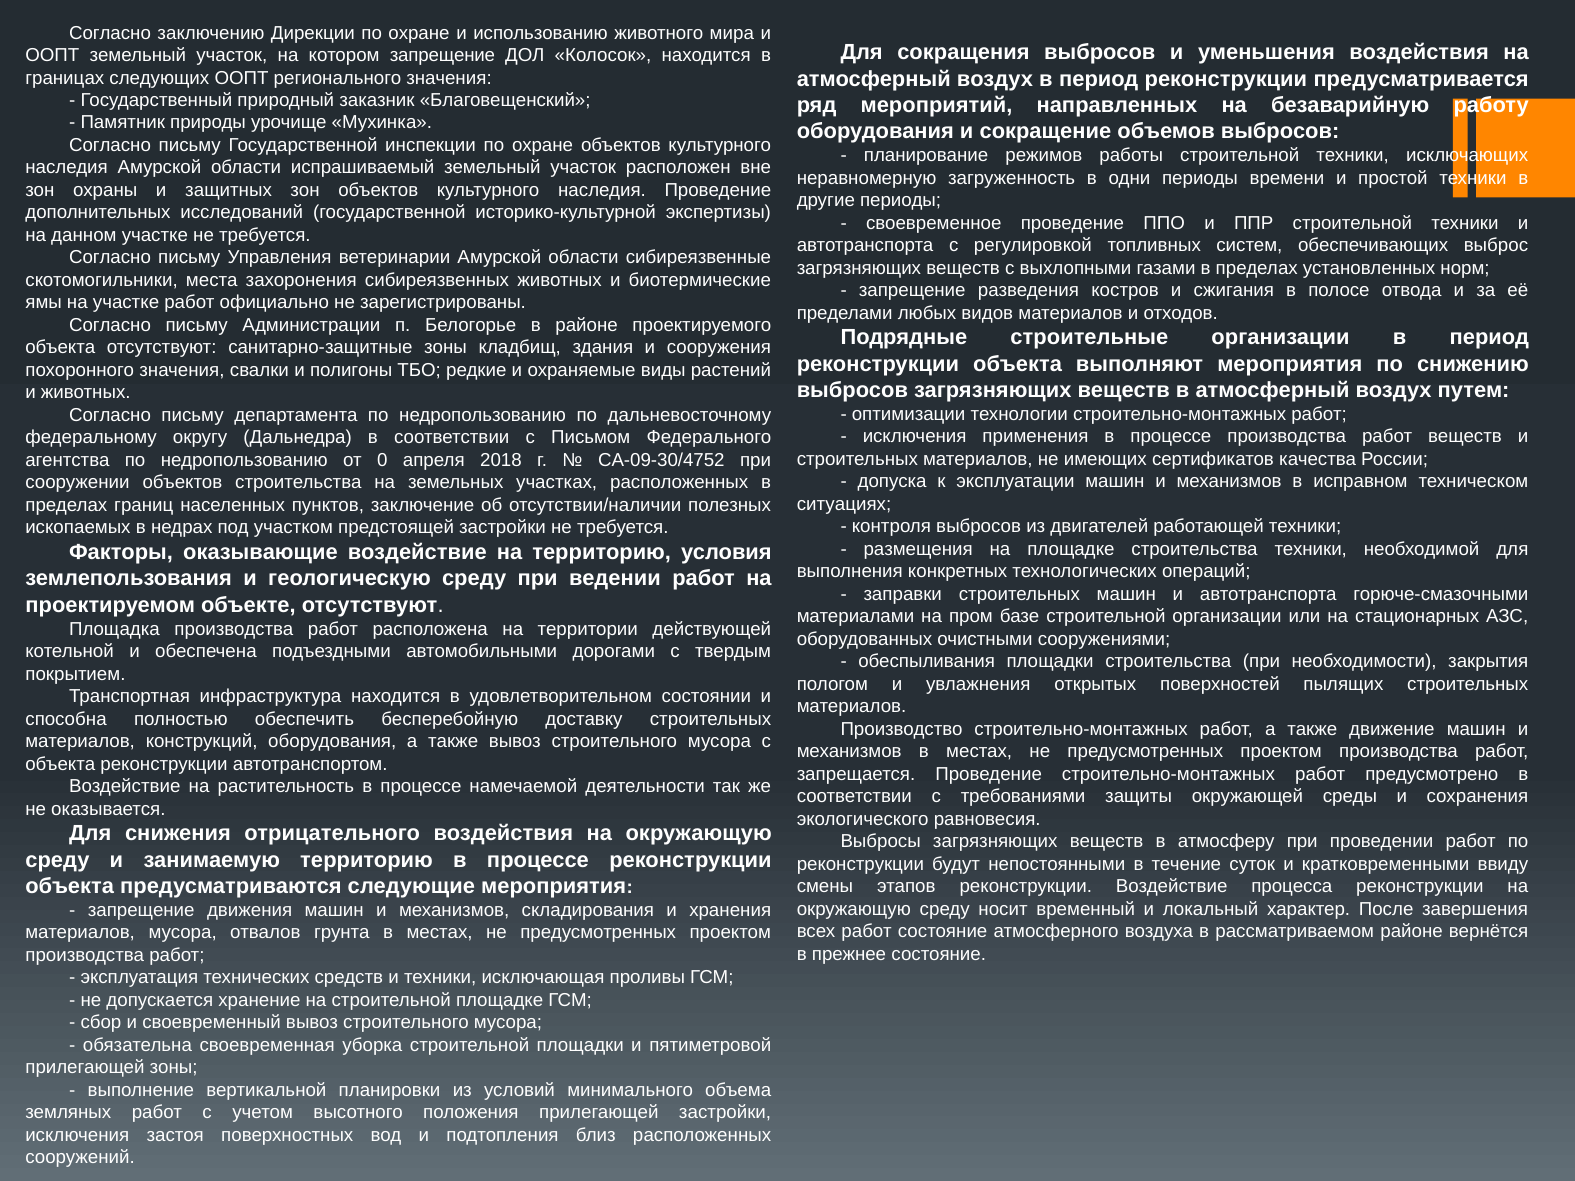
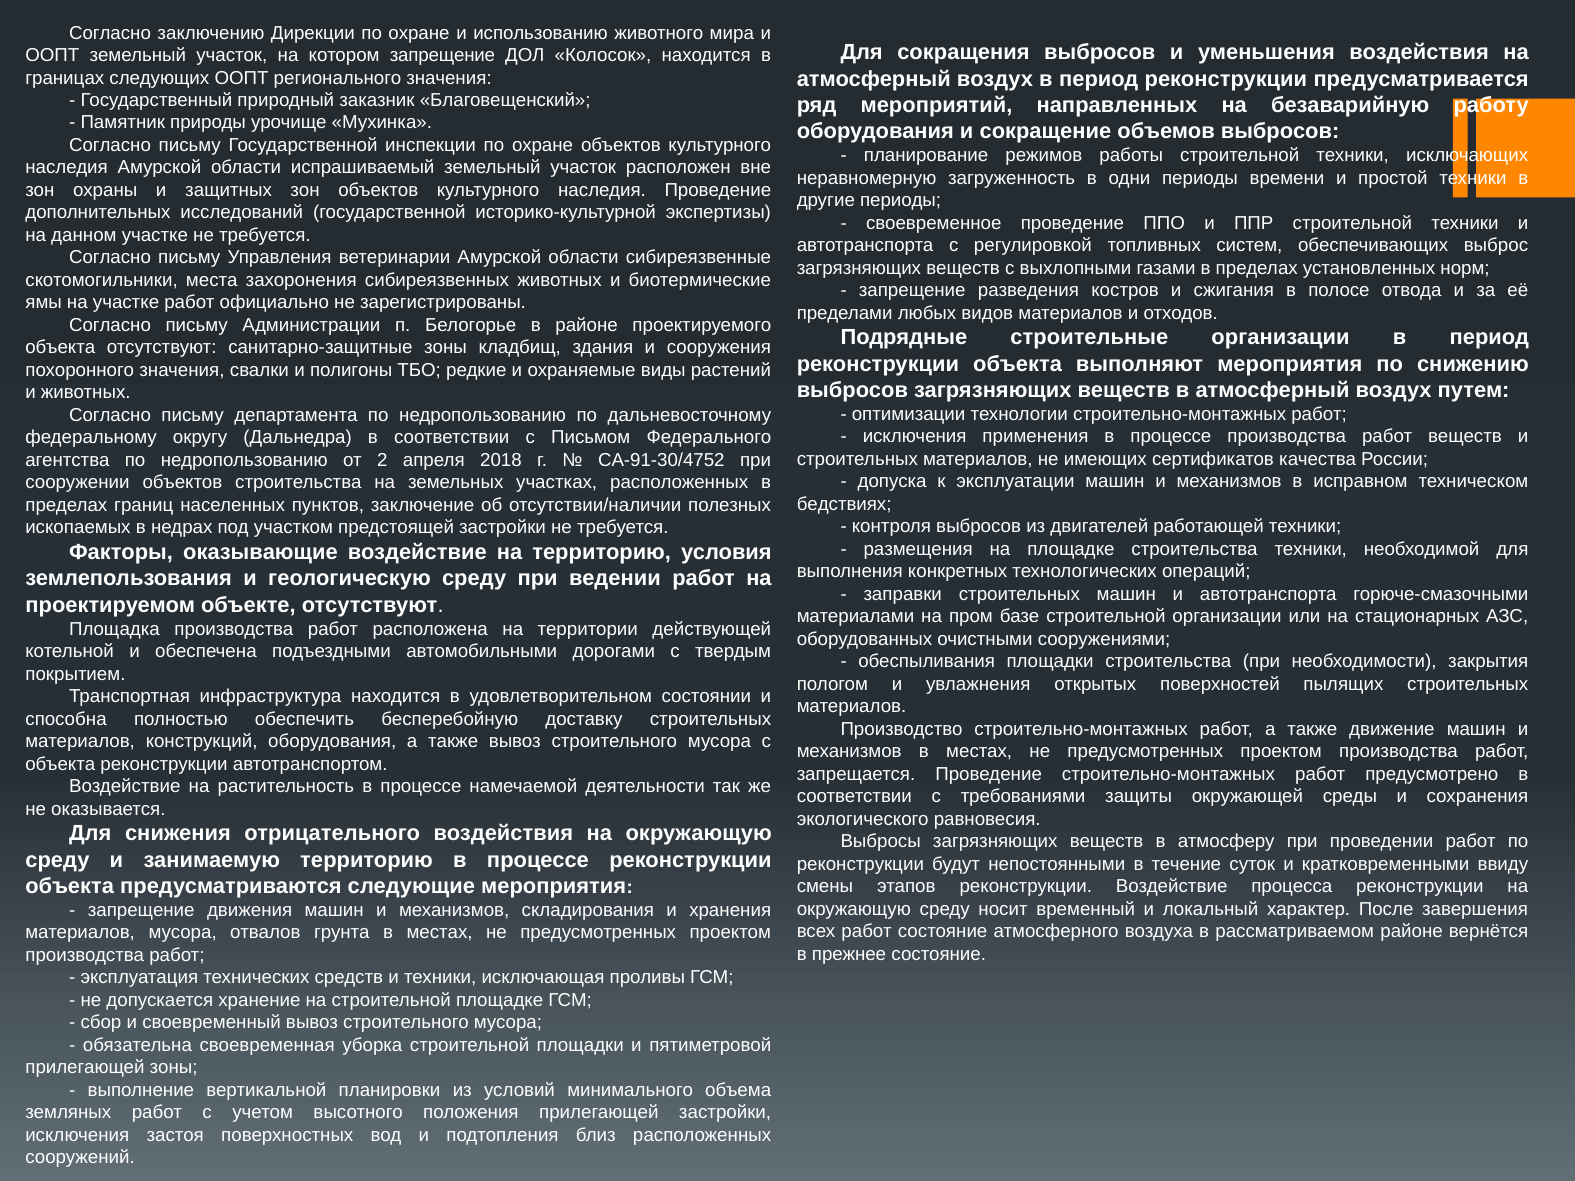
0: 0 -> 2 (382, 460)
СА-09-30/4752: СА-09-30/4752 -> СА-91-30/4752 (661, 460)
ситуациях: ситуациях -> бедствиях (844, 504)
